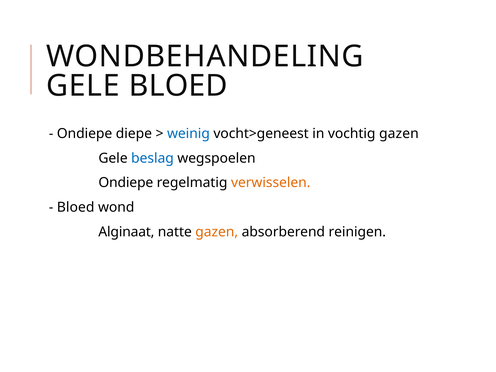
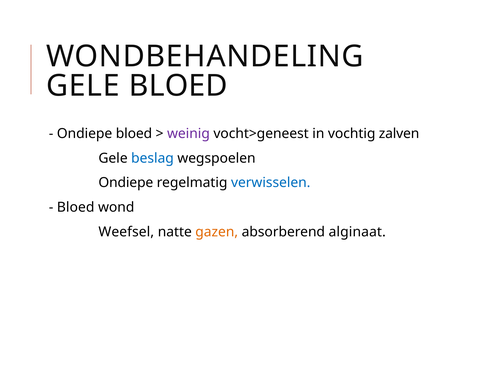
Ondiepe diepe: diepe -> bloed (134, 134)
weinig colour: blue -> purple (188, 134)
vochtig gazen: gazen -> zalven (399, 134)
verwisselen colour: orange -> blue (271, 183)
Alginaat: Alginaat -> Weefsel (126, 232)
reinigen: reinigen -> alginaat (357, 232)
